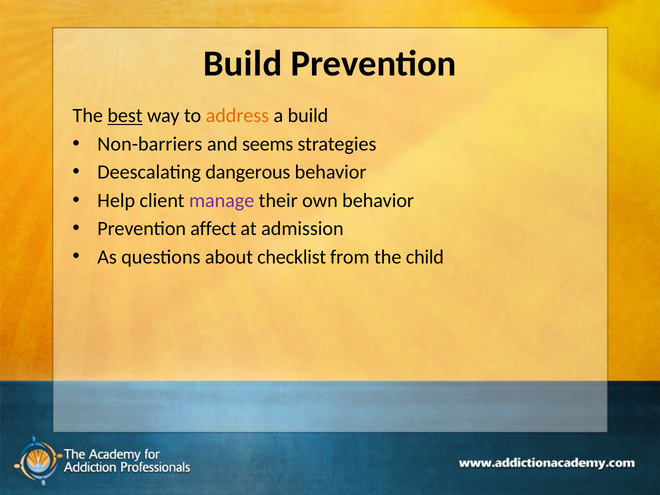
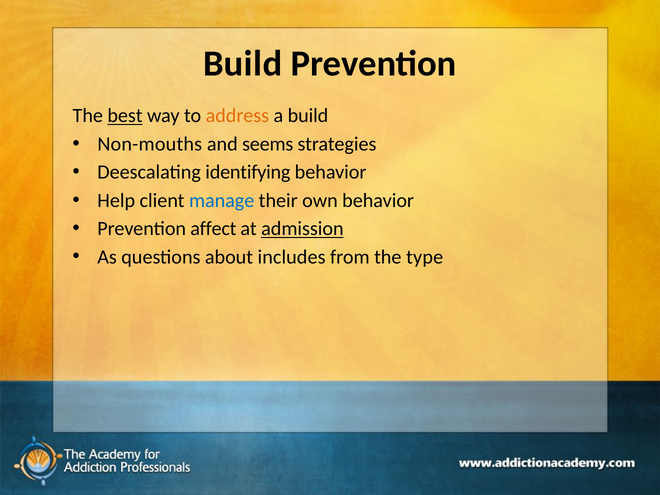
Non-barriers: Non-barriers -> Non-mouths (150, 144)
dangerous: dangerous -> identifying (248, 172)
manage colour: purple -> blue (222, 200)
admission underline: none -> present (302, 229)
checklist: checklist -> includes (292, 257)
child: child -> type (425, 257)
